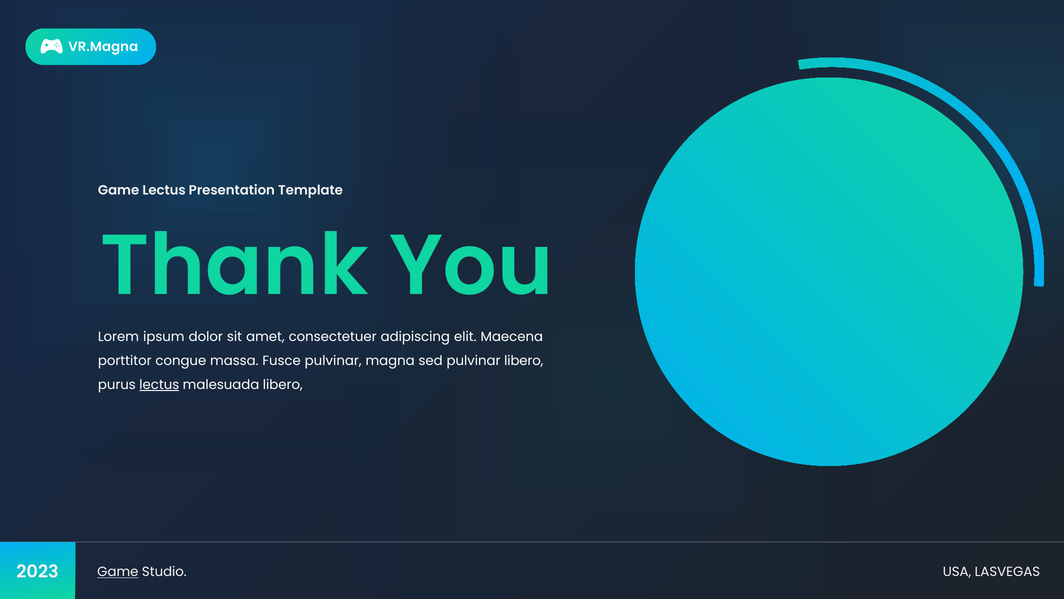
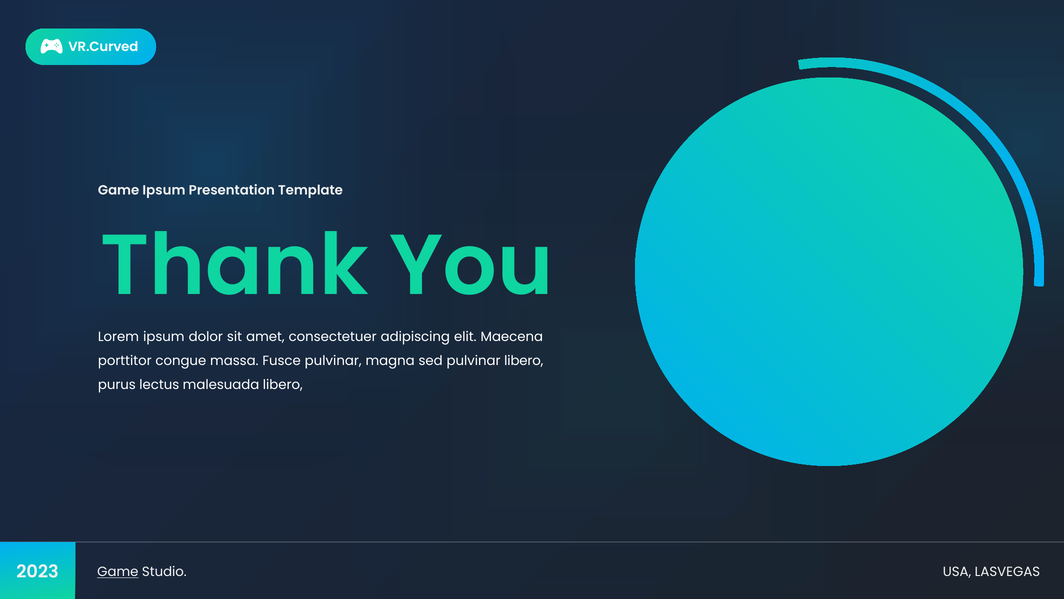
VR.Magna: VR.Magna -> VR.Curved (103, 47)
Game Lectus: Lectus -> Ipsum (164, 190)
lectus underline: present -> none (159, 384)
